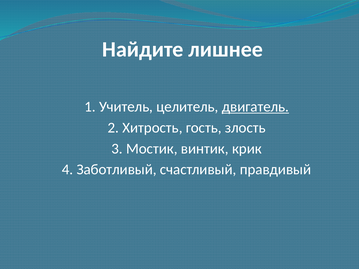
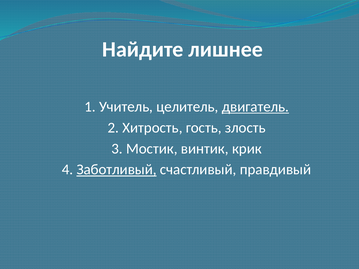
Заботливый underline: none -> present (117, 170)
